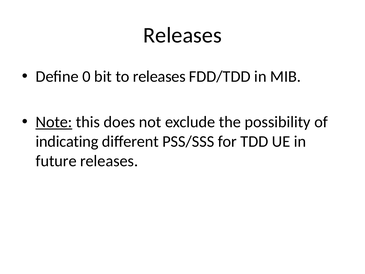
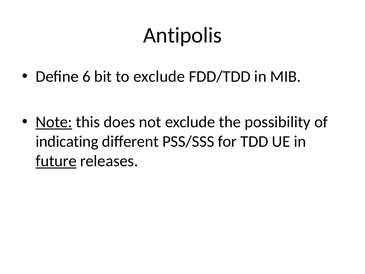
Releases: Releases -> Antipolis (182, 35)
0: 0 -> 6 (86, 77)
to releases: releases -> exclude (159, 77)
future underline: none -> present (56, 161)
